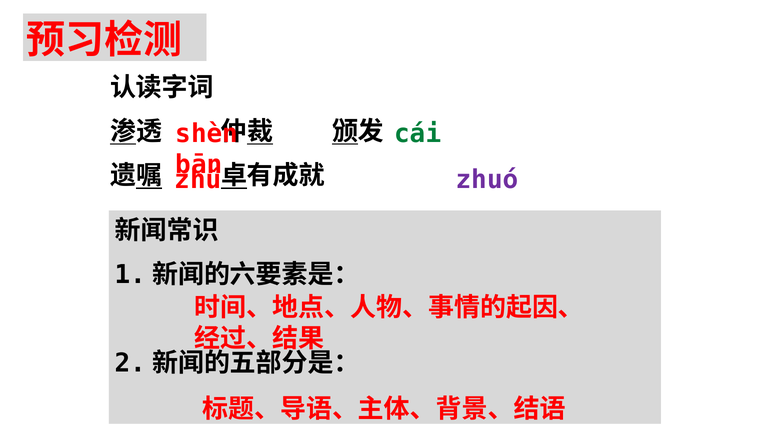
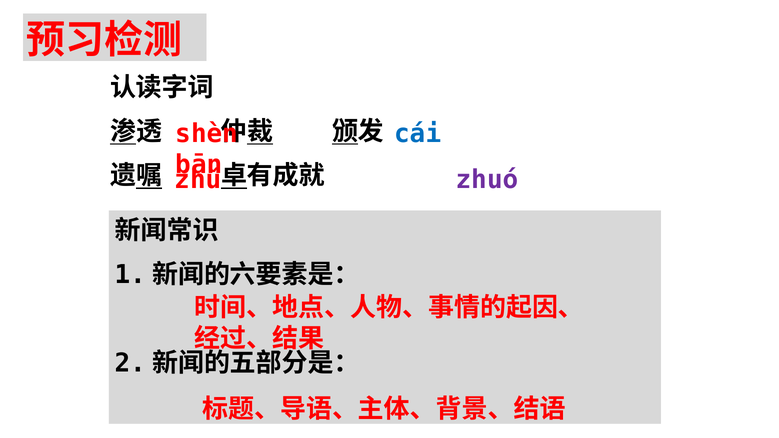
cái colour: green -> blue (418, 134)
